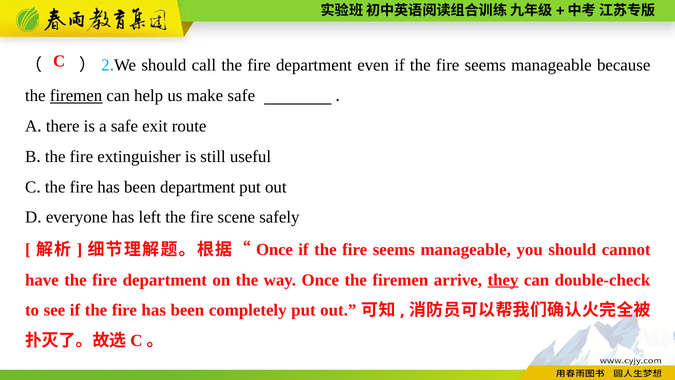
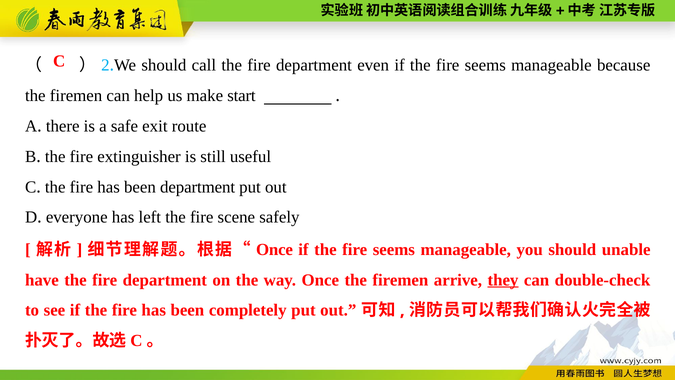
firemen underline: present -> none (76, 96)
make safe: safe -> start (241, 96)
cannot: cannot -> unable (626, 249)
